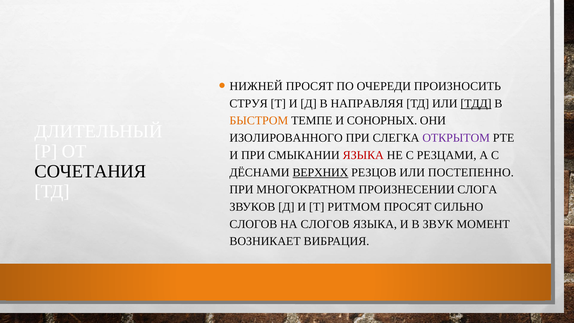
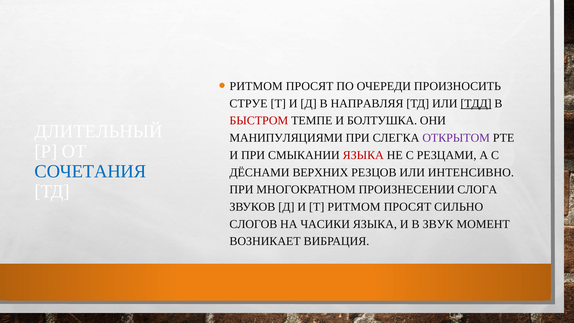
НИЖНЕЙ: НИЖНЕЙ -> РИТМОМ (256, 86)
СТРУЯ: СТРУЯ -> СТРУЕ (249, 103)
БЫСТРОМ colour: orange -> red (259, 121)
СОНОРНЫХ: СОНОРНЫХ -> БОЛТУШКА (382, 121)
ИЗОЛИРОВАННОГО: ИЗОЛИРОВАННОГО -> МАНИПУЛЯЦИЯМИ (286, 138)
СОЧЕТАНИЯ colour: black -> blue (90, 171)
ВЕРХНИХ underline: present -> none (320, 172)
ПОСТЕПЕННО: ПОСТЕПЕННО -> ИНТЕНСИВНО (471, 172)
НА СЛОГОВ: СЛОГОВ -> ЧАСИКИ (325, 224)
